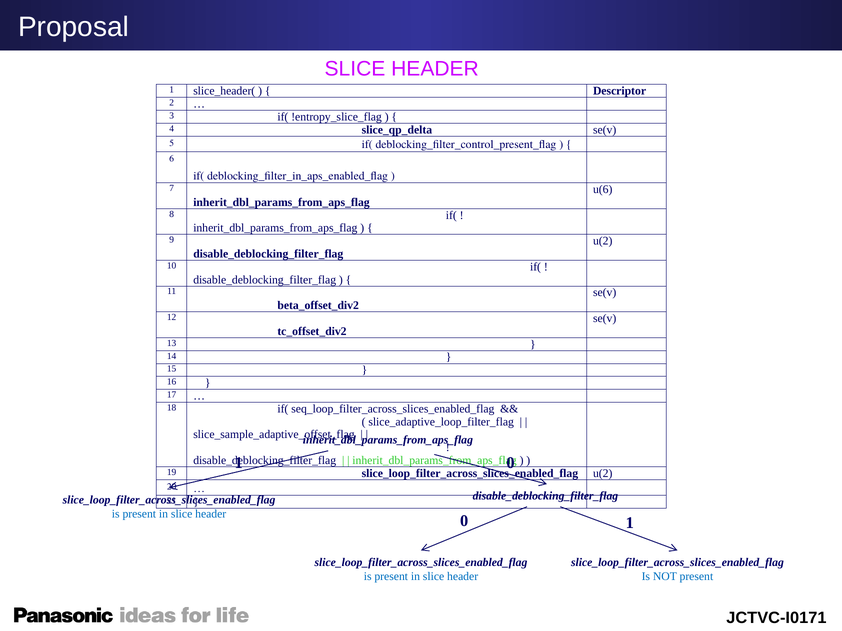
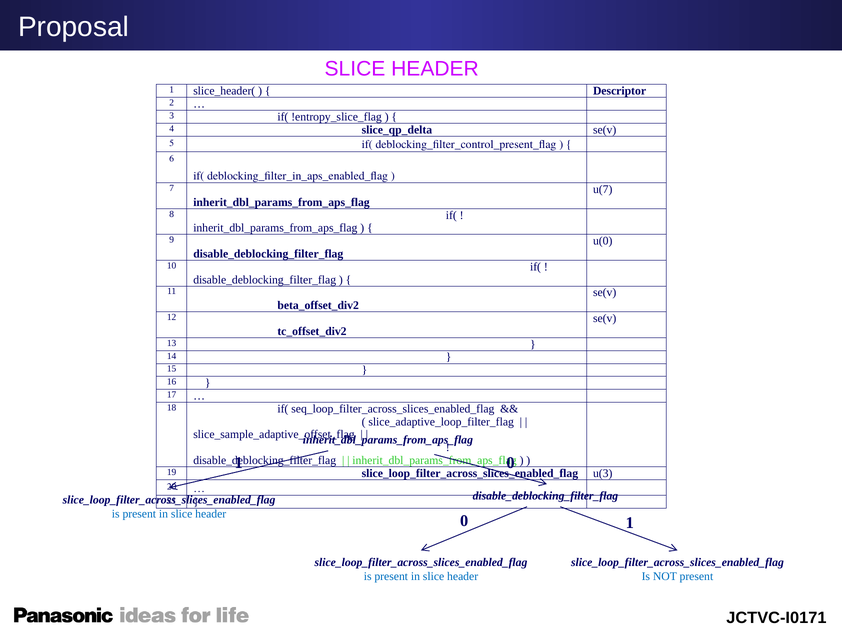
u(6: u(6 -> u(7 (603, 190)
u(2: u(2 -> u(0 (603, 241)
slice_loop_filter_across_slices_enabled_flag u(2: u(2 -> u(3 (603, 474)
